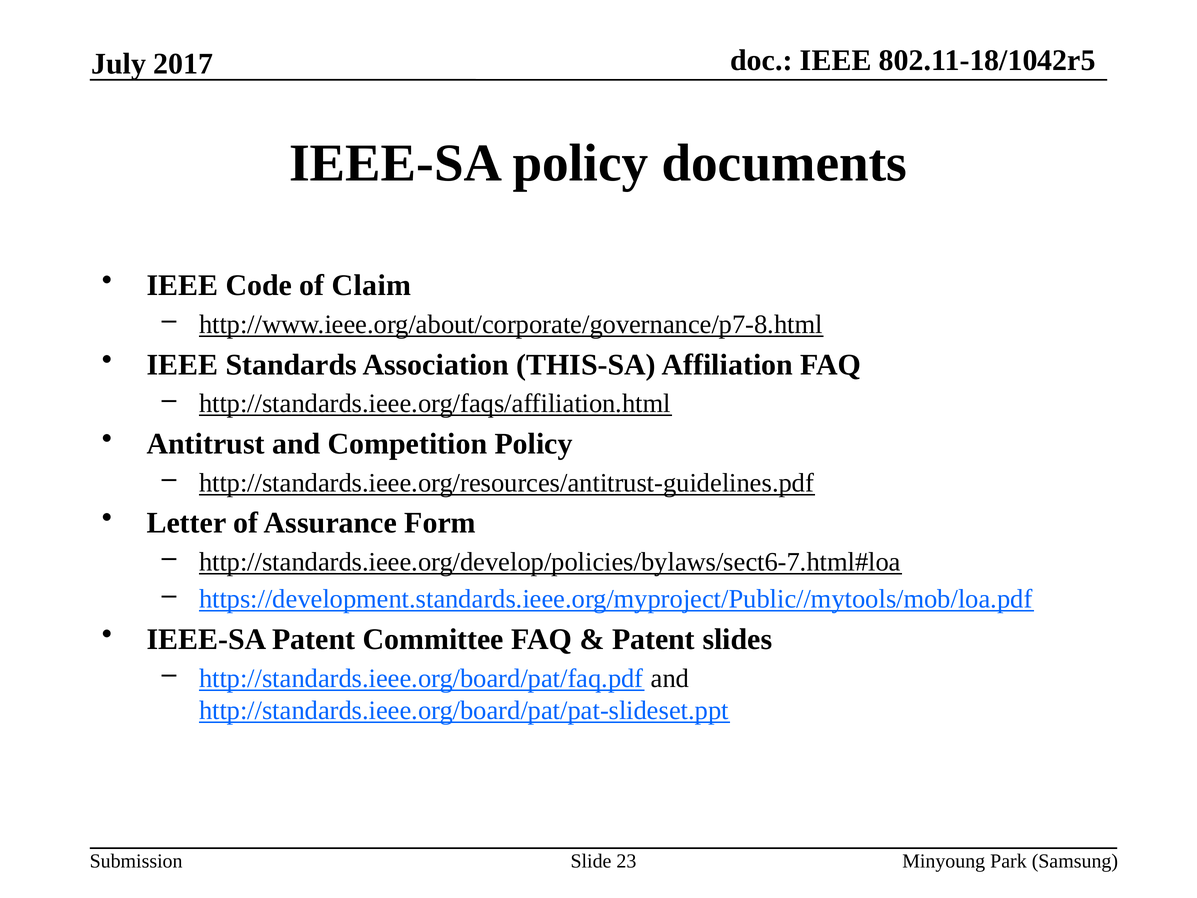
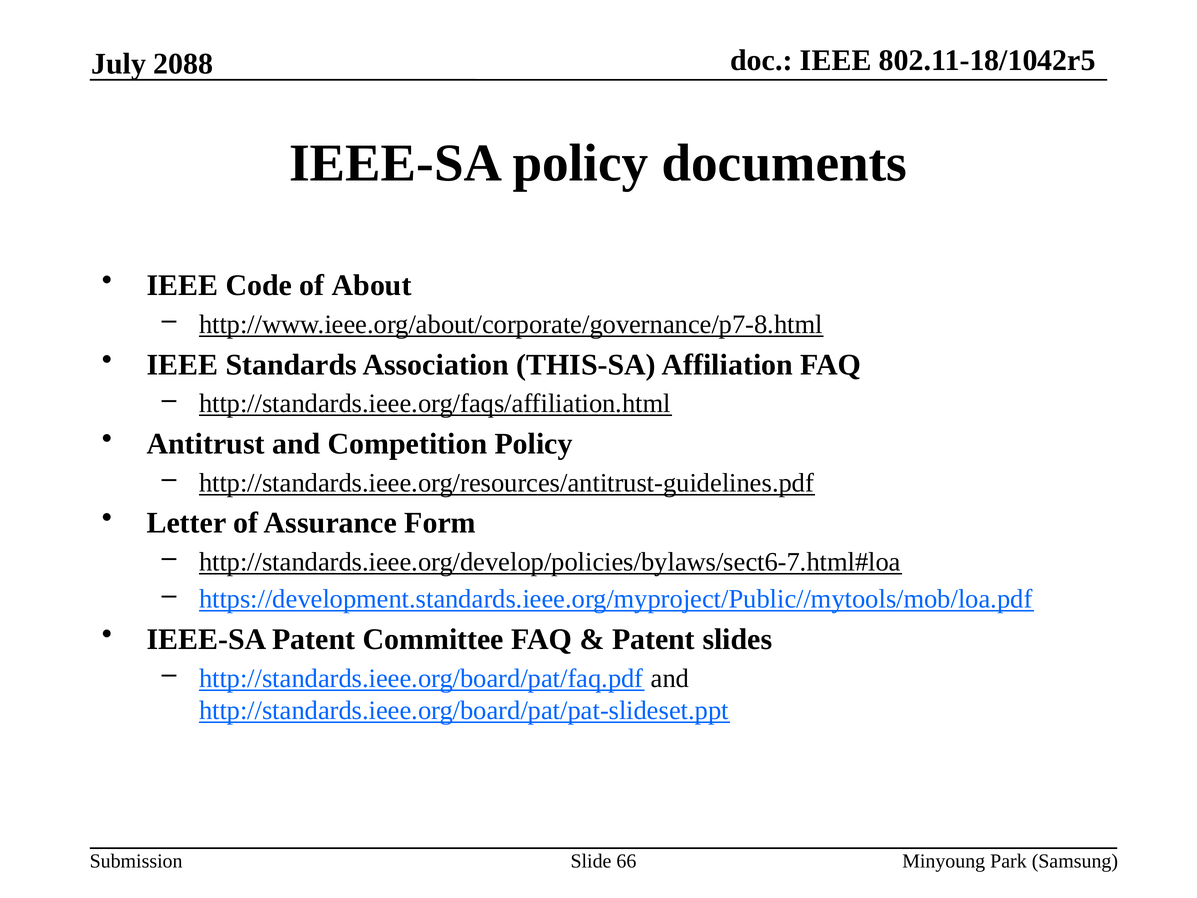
2017: 2017 -> 2088 (183, 64)
Claim: Claim -> About (372, 285)
23: 23 -> 66 (626, 861)
